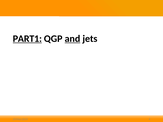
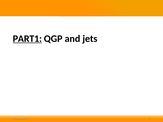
and underline: present -> none (72, 39)
